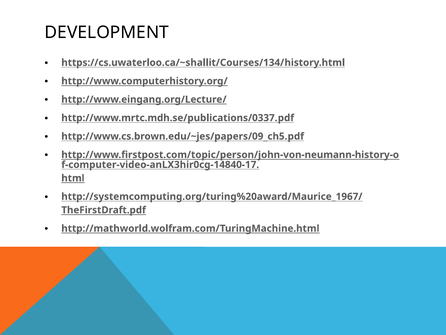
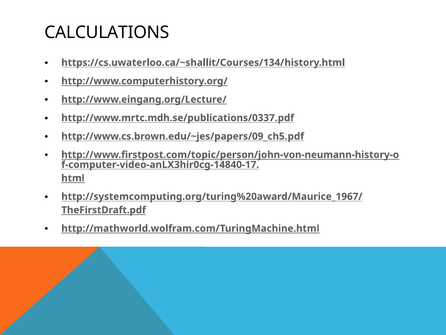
DEVELOPMENT: DEVELOPMENT -> CALCULATIONS (107, 32)
